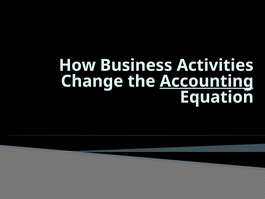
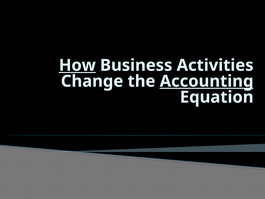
How underline: none -> present (77, 65)
